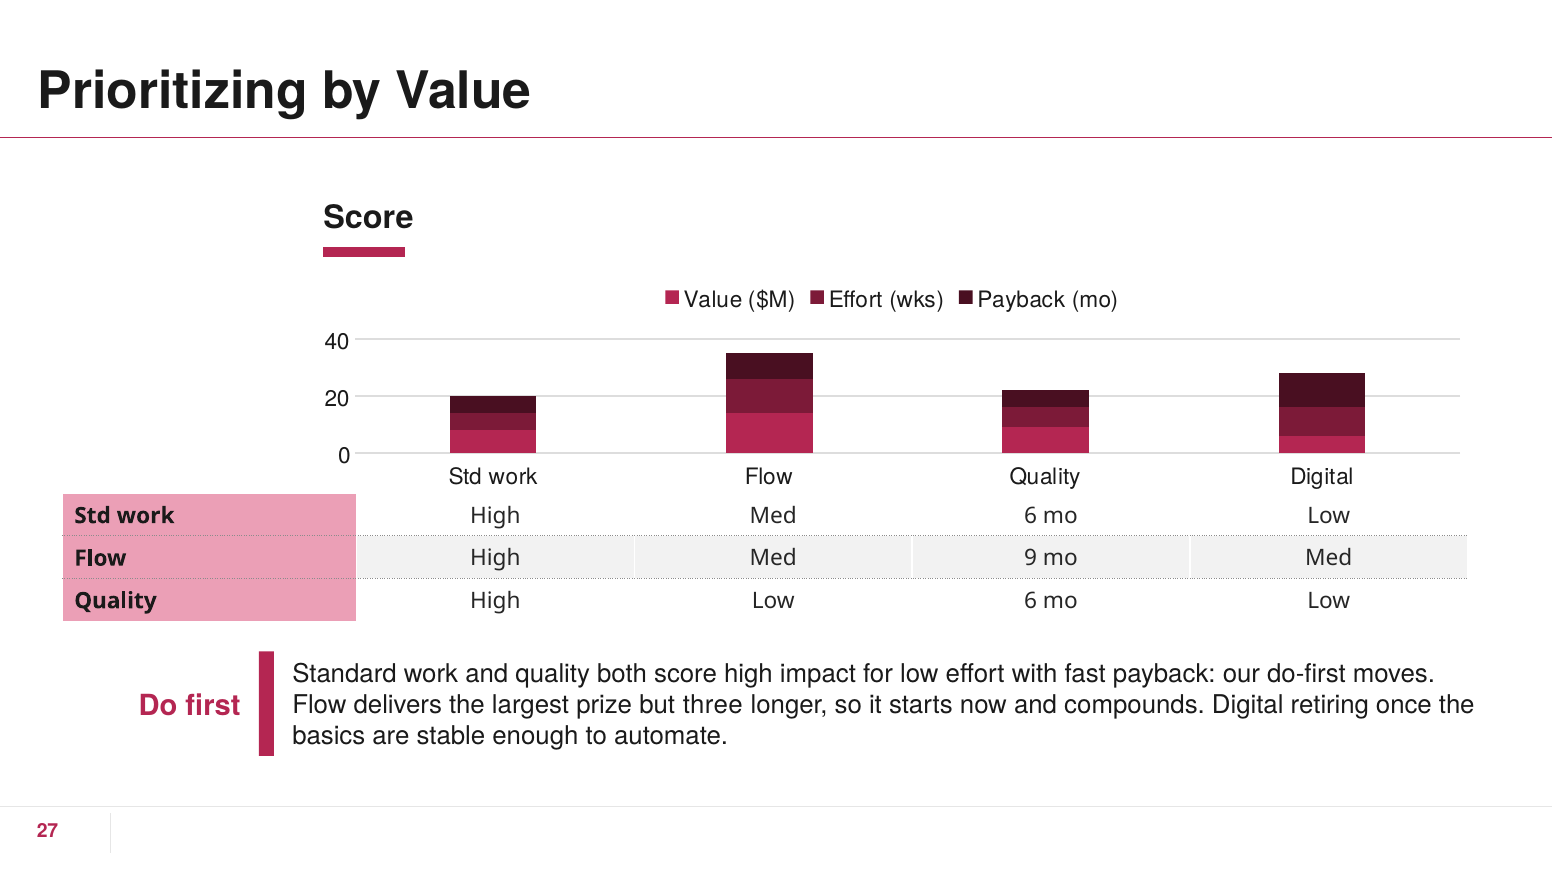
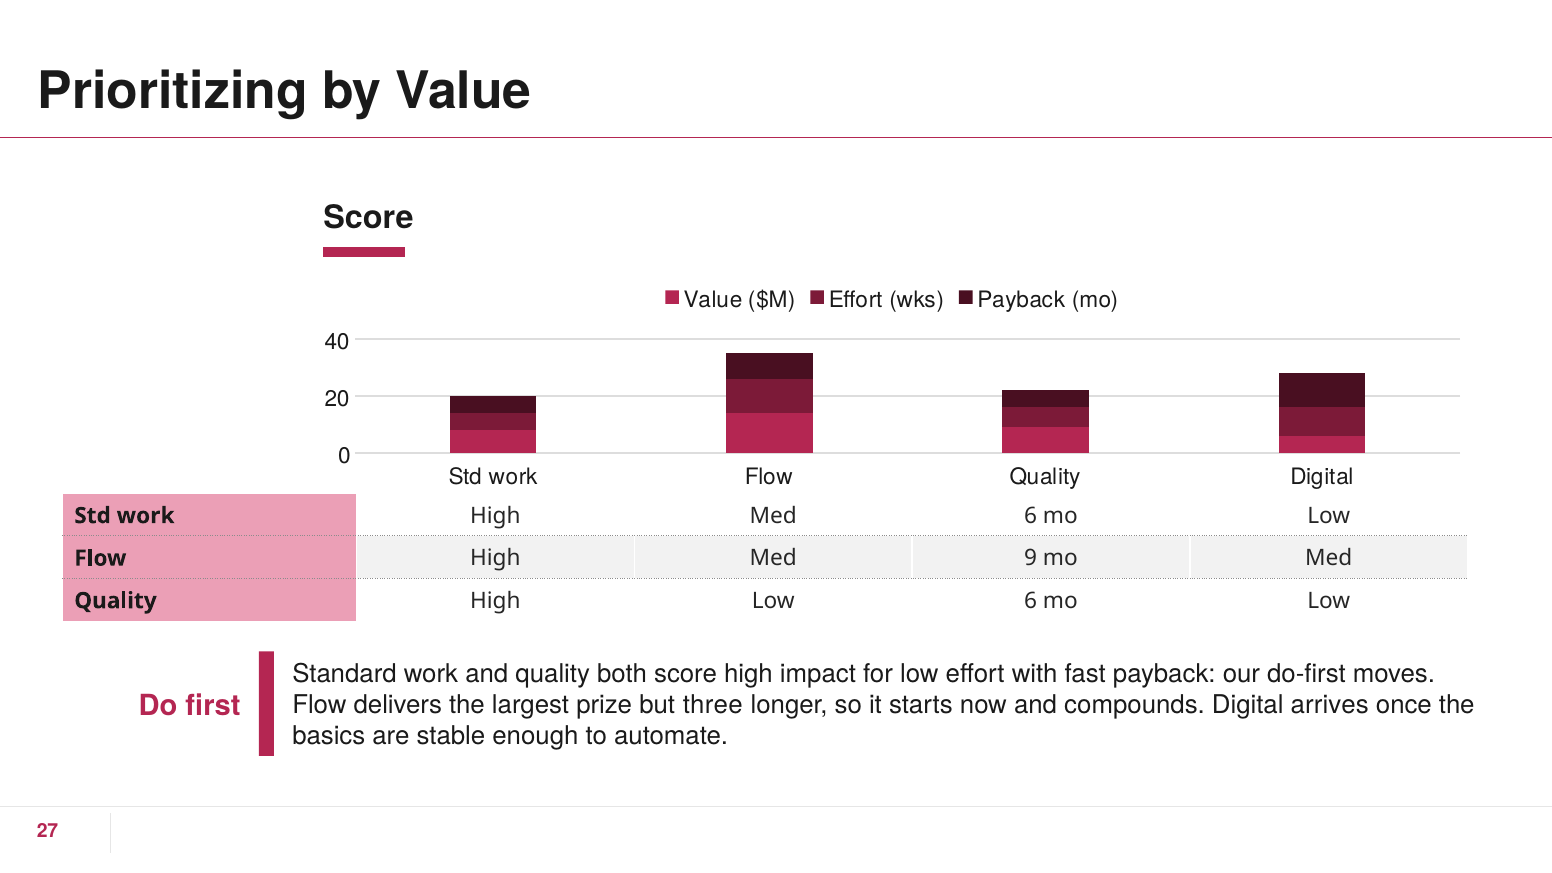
retiring: retiring -> arrives (1330, 705)
